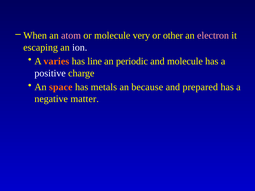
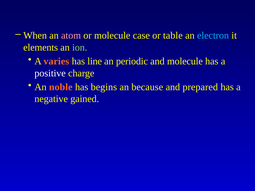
very: very -> case (141, 36)
other: other -> table (173, 36)
electron colour: pink -> light blue (213, 36)
escaping: escaping -> elements (41, 47)
ion colour: white -> light green (80, 47)
space: space -> noble (61, 87)
metals: metals -> begins (104, 87)
matter: matter -> gained (85, 99)
